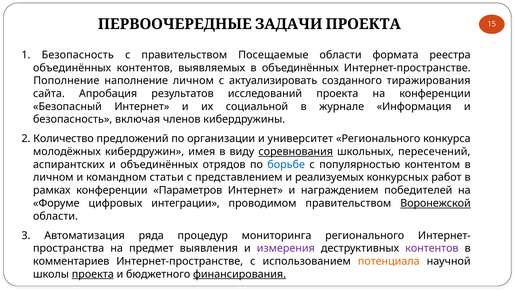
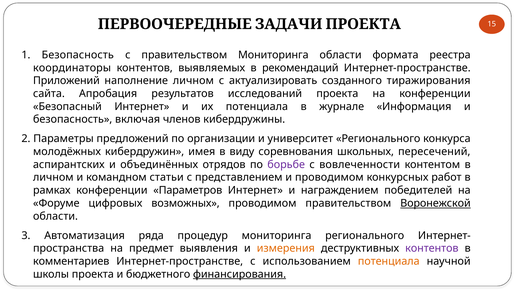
правительством Посещаемые: Посещаемые -> Мониторинга (273, 55)
объединённых: объединённых -> координаторы (72, 68)
в объединённых: объединённых -> рекомендаций (300, 68)
Пополнение: Пополнение -> Приложений (66, 81)
их социальной: социальной -> потенциала (257, 106)
Количество: Количество -> Параметры (63, 139)
соревнования underline: present -> none (296, 151)
борьбе colour: blue -> purple (286, 164)
популярностью: популярностью -> вовлеченности (360, 164)
и реализуемых: реализуемых -> проводимом (329, 177)
интеграции: интеграции -> возможных (186, 203)
измерения colour: purple -> orange (286, 248)
проекта underline: present -> none (93, 274)
